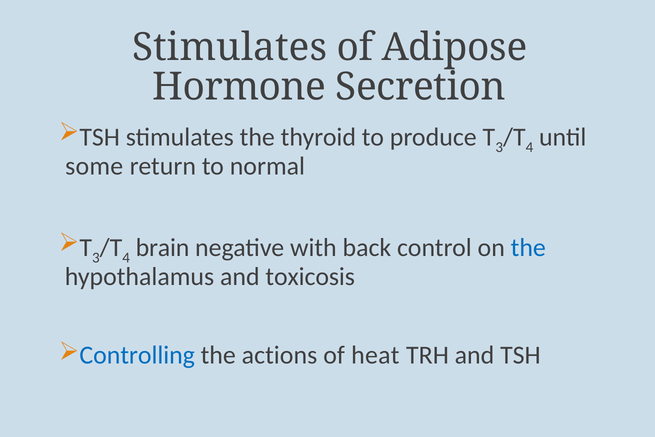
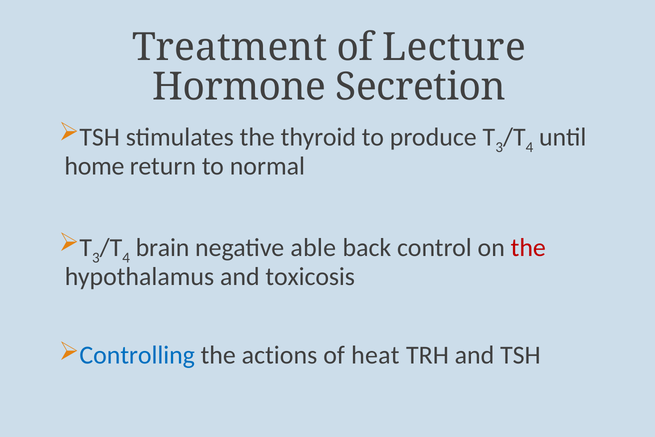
Stimulates: Stimulates -> Treatment (230, 47)
Adipose: Adipose -> Lecture (454, 47)
some: some -> home (94, 166)
with: with -> able (313, 248)
the colour: blue -> red (528, 248)
